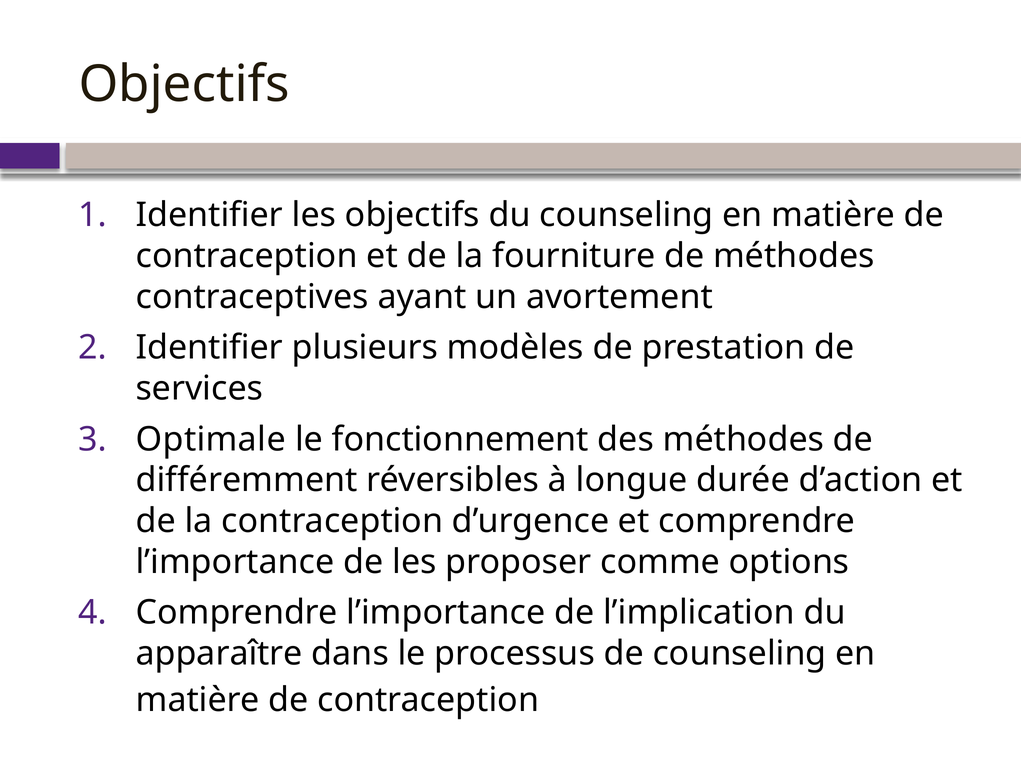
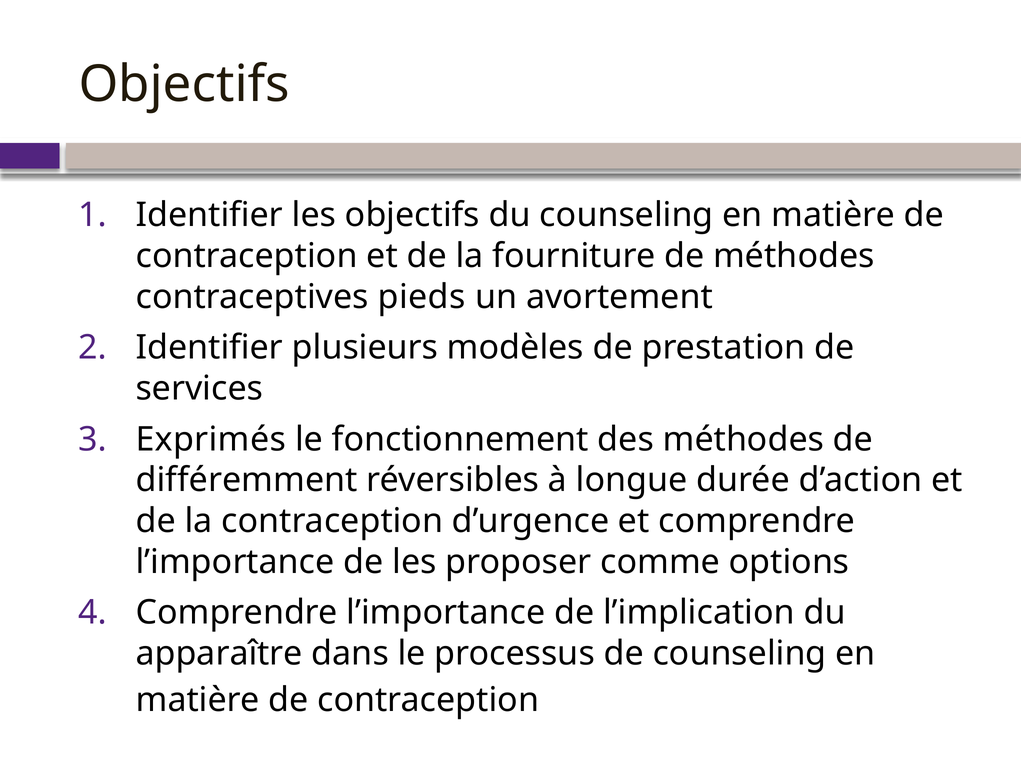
ayant: ayant -> pieds (422, 297)
Optimale: Optimale -> Exprimés (211, 439)
